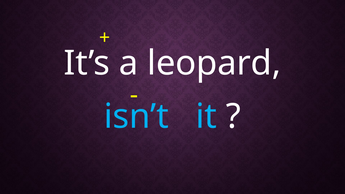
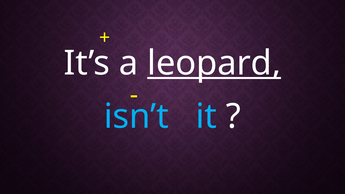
leopard underline: none -> present (214, 63)
